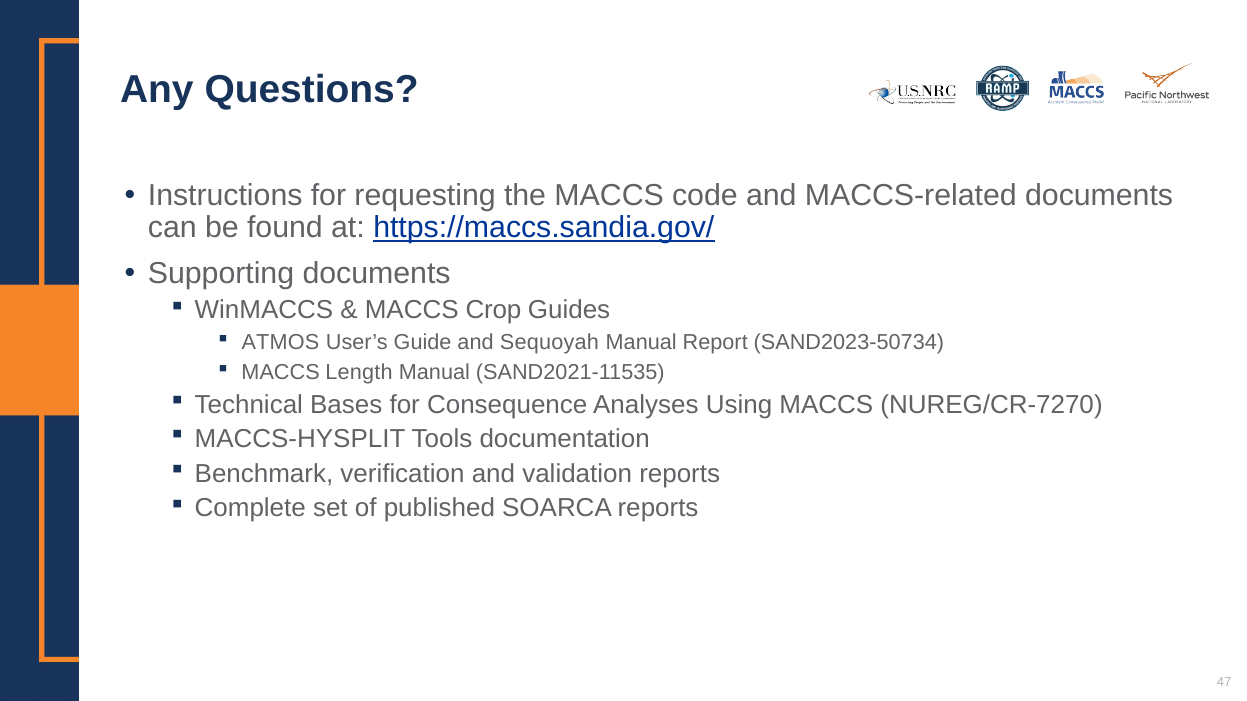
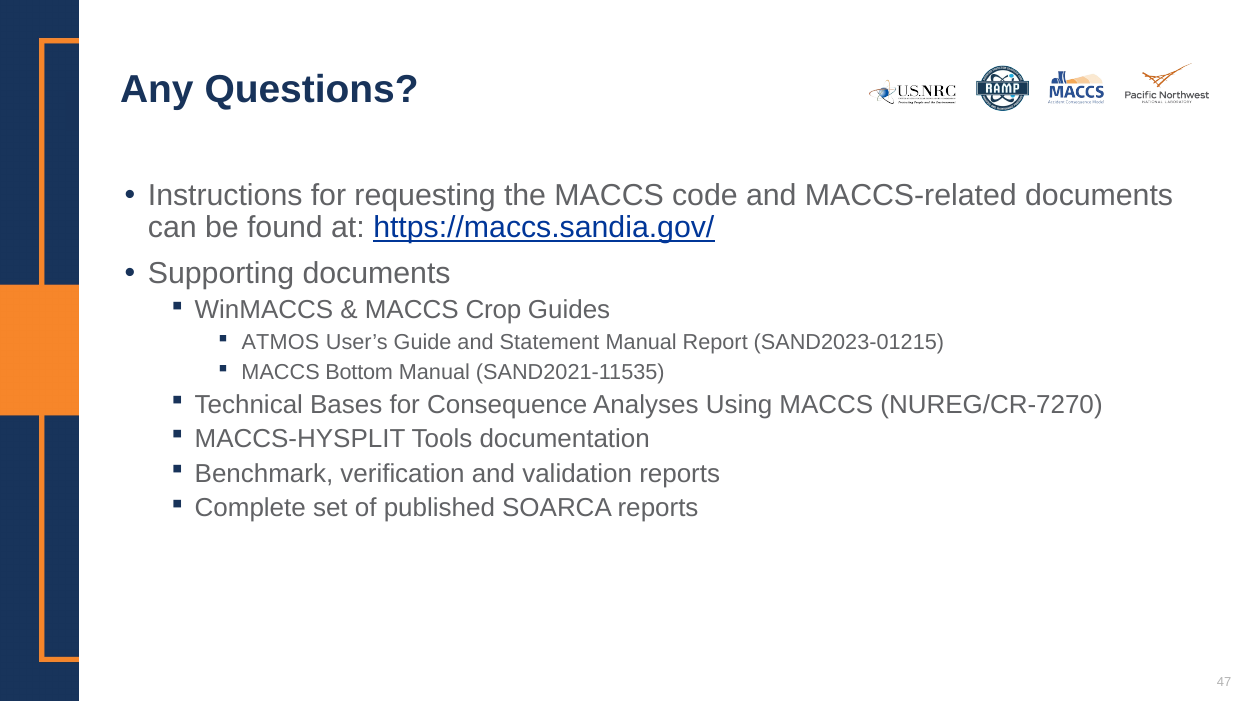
Sequoyah: Sequoyah -> Statement (550, 343)
SAND2023-50734: SAND2023-50734 -> SAND2023-01215 (849, 343)
Length: Length -> Bottom (359, 373)
